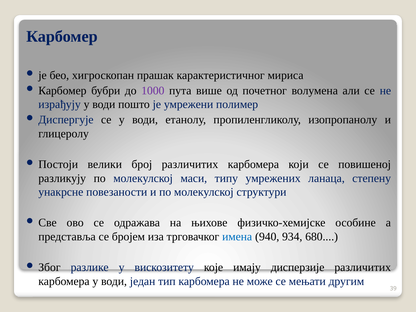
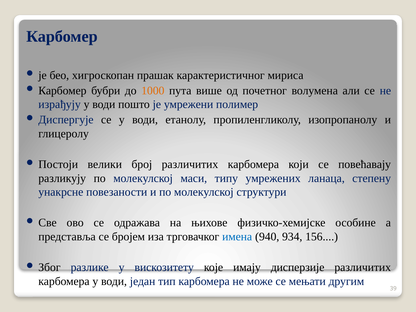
1000 colour: purple -> orange (153, 91)
повишеној: повишеној -> повећавају (365, 164)
680: 680 -> 156 (322, 237)
